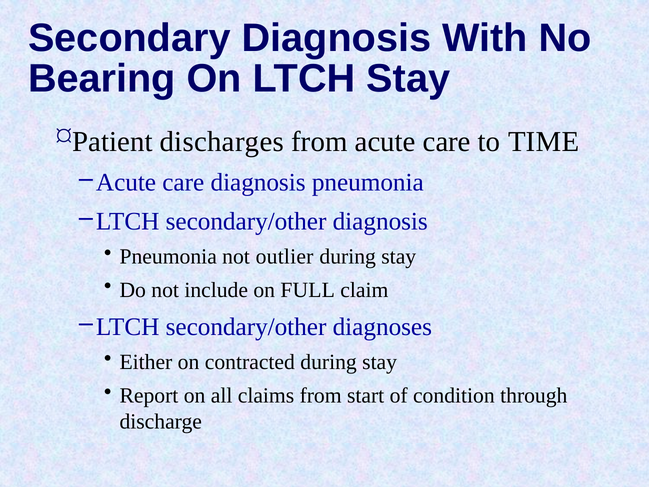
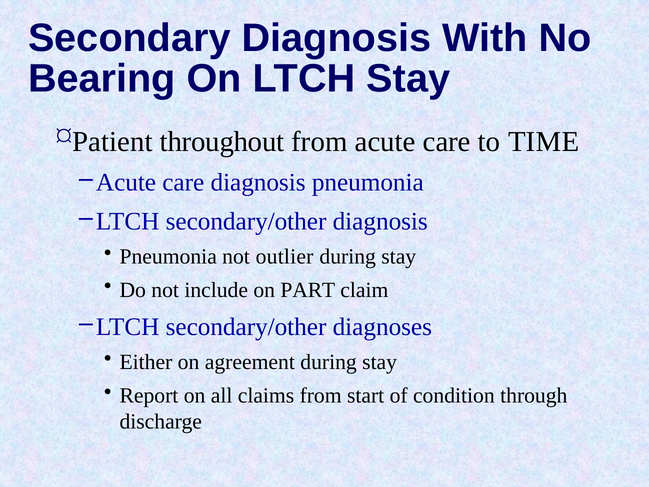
discharges: discharges -> throughout (222, 141)
FULL: FULL -> PART (308, 290)
contracted: contracted -> agreement (250, 362)
